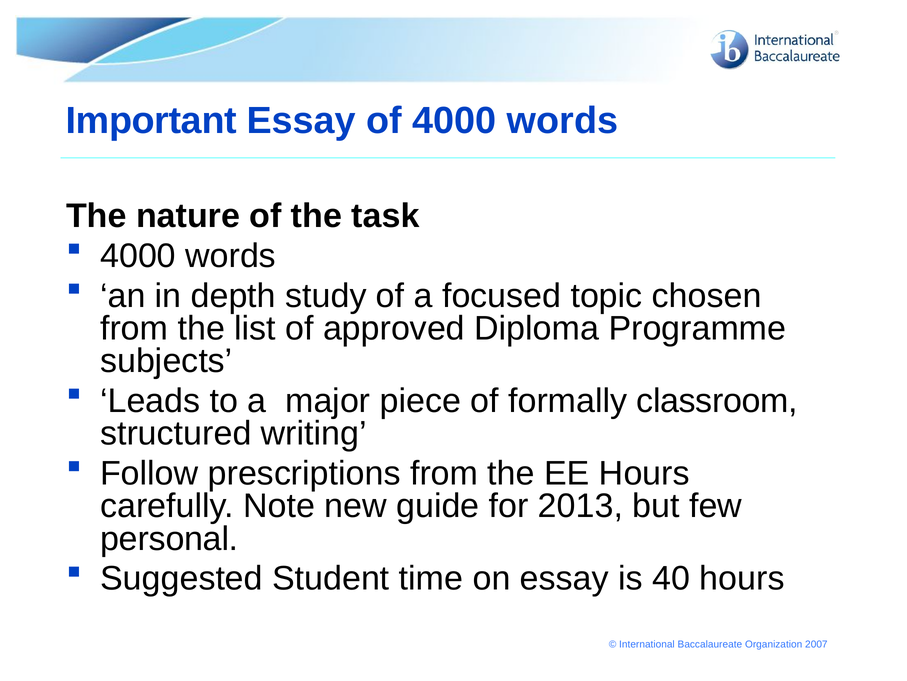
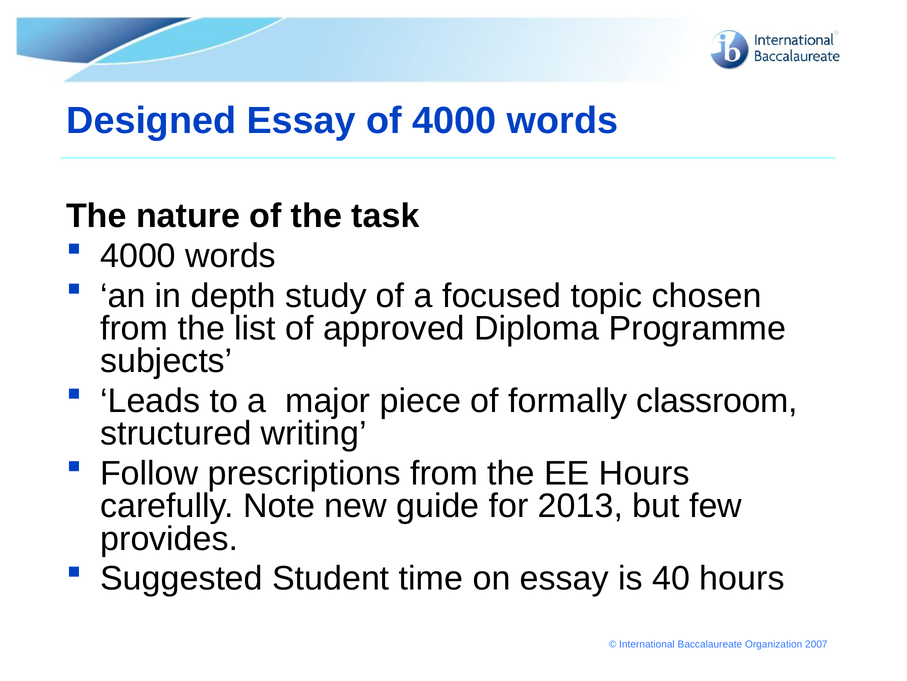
Important: Important -> Designed (151, 121)
personal: personal -> provides (169, 538)
